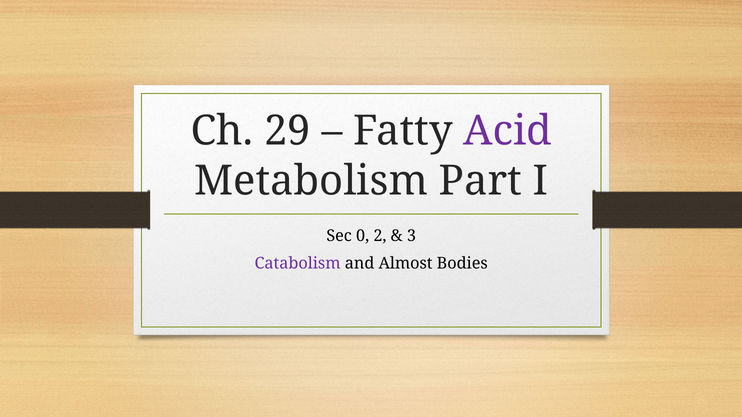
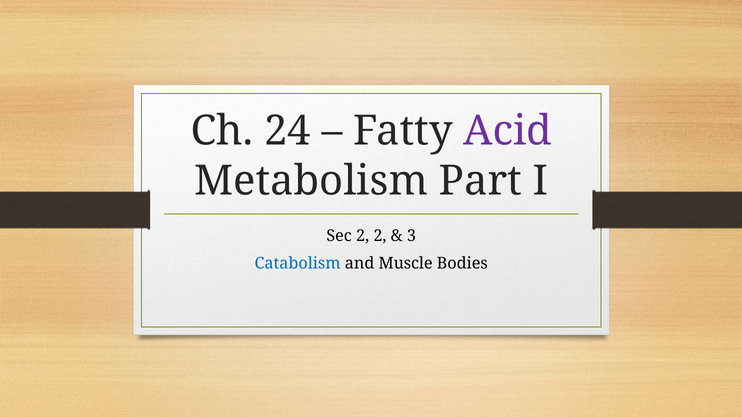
29: 29 -> 24 (287, 131)
Sec 0: 0 -> 2 (363, 236)
Catabolism colour: purple -> blue (298, 264)
Almost: Almost -> Muscle (406, 264)
